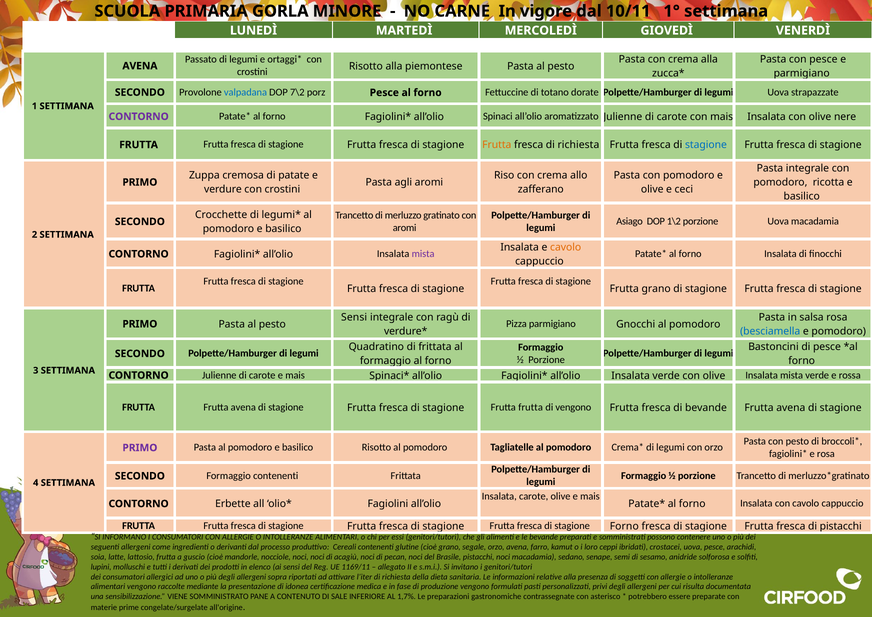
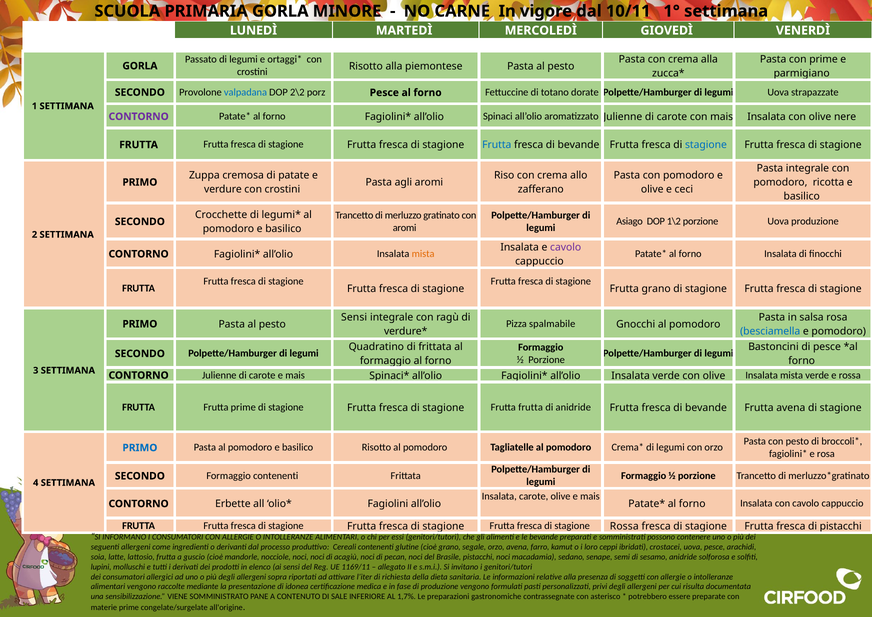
con pesce: pesce -> prime (823, 59)
AVENA: AVENA -> GORLA (140, 66)
7\2: 7\2 -> 2\2 (297, 92)
Frutta colour: orange -> blue (497, 145)
richiesta: richiesta -> bevande (578, 145)
Uova macadamia: macadamia -> produzione (815, 221)
cavolo colour: orange -> purple (566, 247)
mista colour: purple -> orange (423, 254)
Pizza parmigiano: parmigiano -> spalmabile (552, 323)
FRUTTA Frutta avena: avena -> prime (243, 407)
di vengono: vengono -> anidride (573, 407)
PRIMO colour: purple -> blue (140, 447)
stagione Forno: Forno -> Rossa (624, 526)
